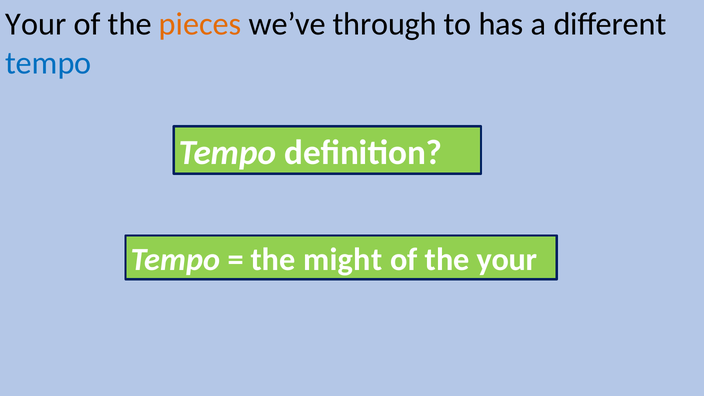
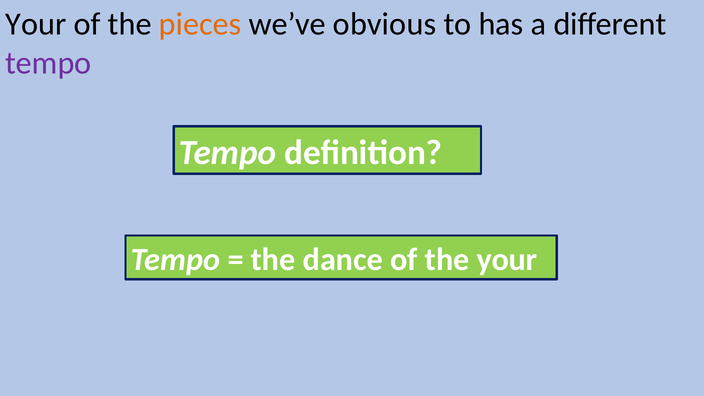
through: through -> obvious (385, 24)
tempo colour: blue -> purple (48, 63)
might: might -> dance (343, 260)
